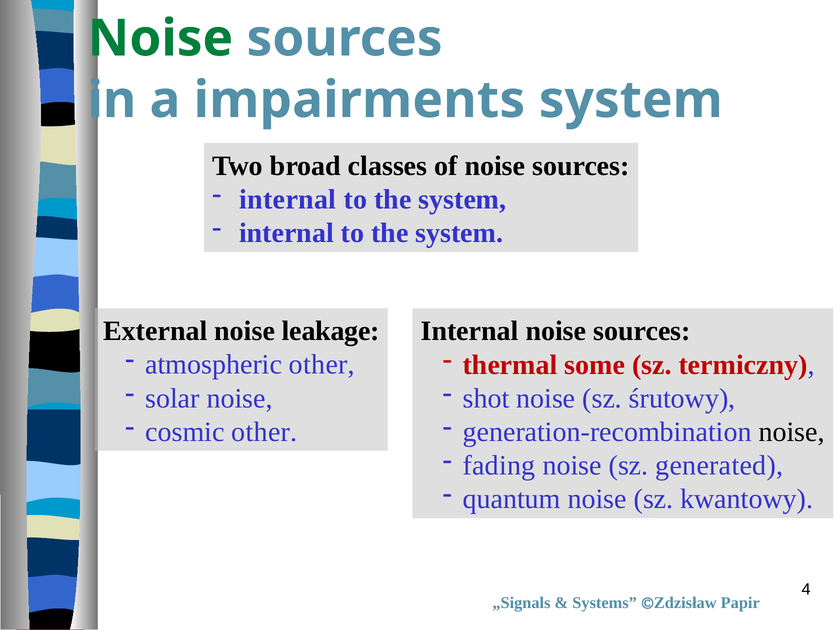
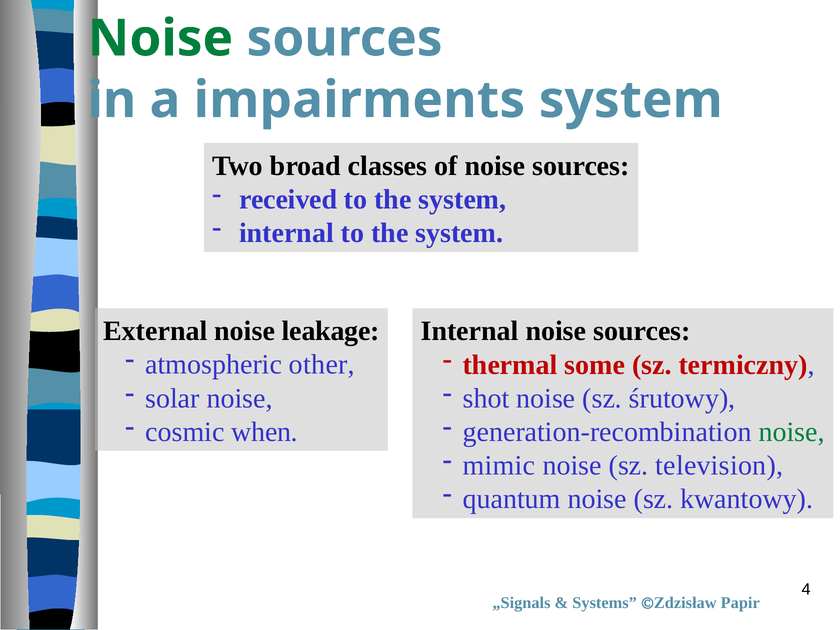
internal: internal -> received (288, 199)
cosmic other: other -> when (265, 432)
noise colour: black -> green (792, 432)
fading: fading -> mimic (499, 466)
generated: generated -> television (719, 466)
